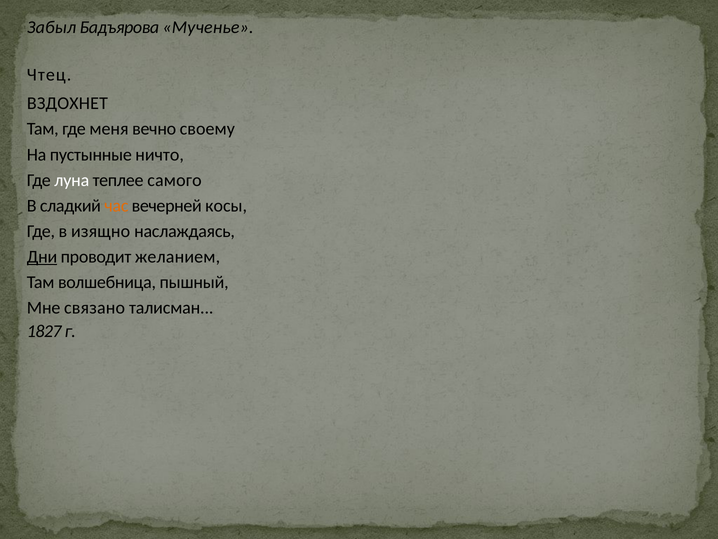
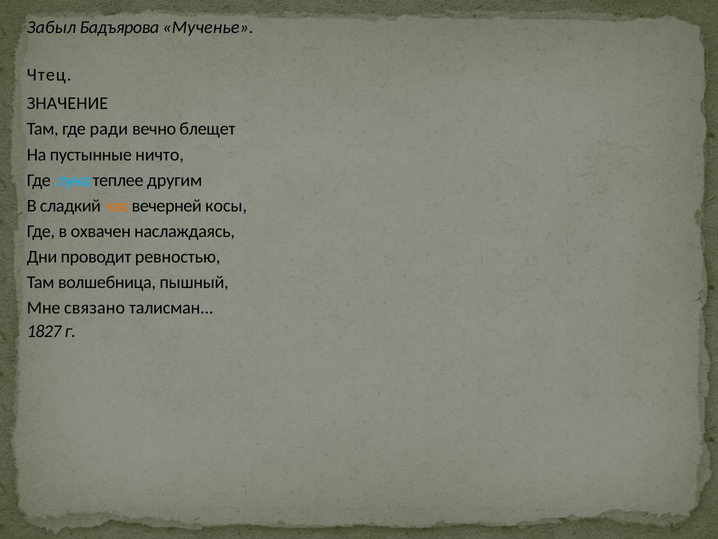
ВЗДОХНЕТ: ВЗДОХНЕТ -> ЗНАЧЕНИЕ (67, 103)
меня: меня -> ради (109, 129)
своему: своему -> блещет (207, 129)
луна colour: white -> light blue (72, 180)
самого: самого -> другим (175, 180)
изящно: изящно -> охвачен (101, 231)
Дни underline: present -> none (42, 257)
желанием: желанием -> ревностью (178, 257)
